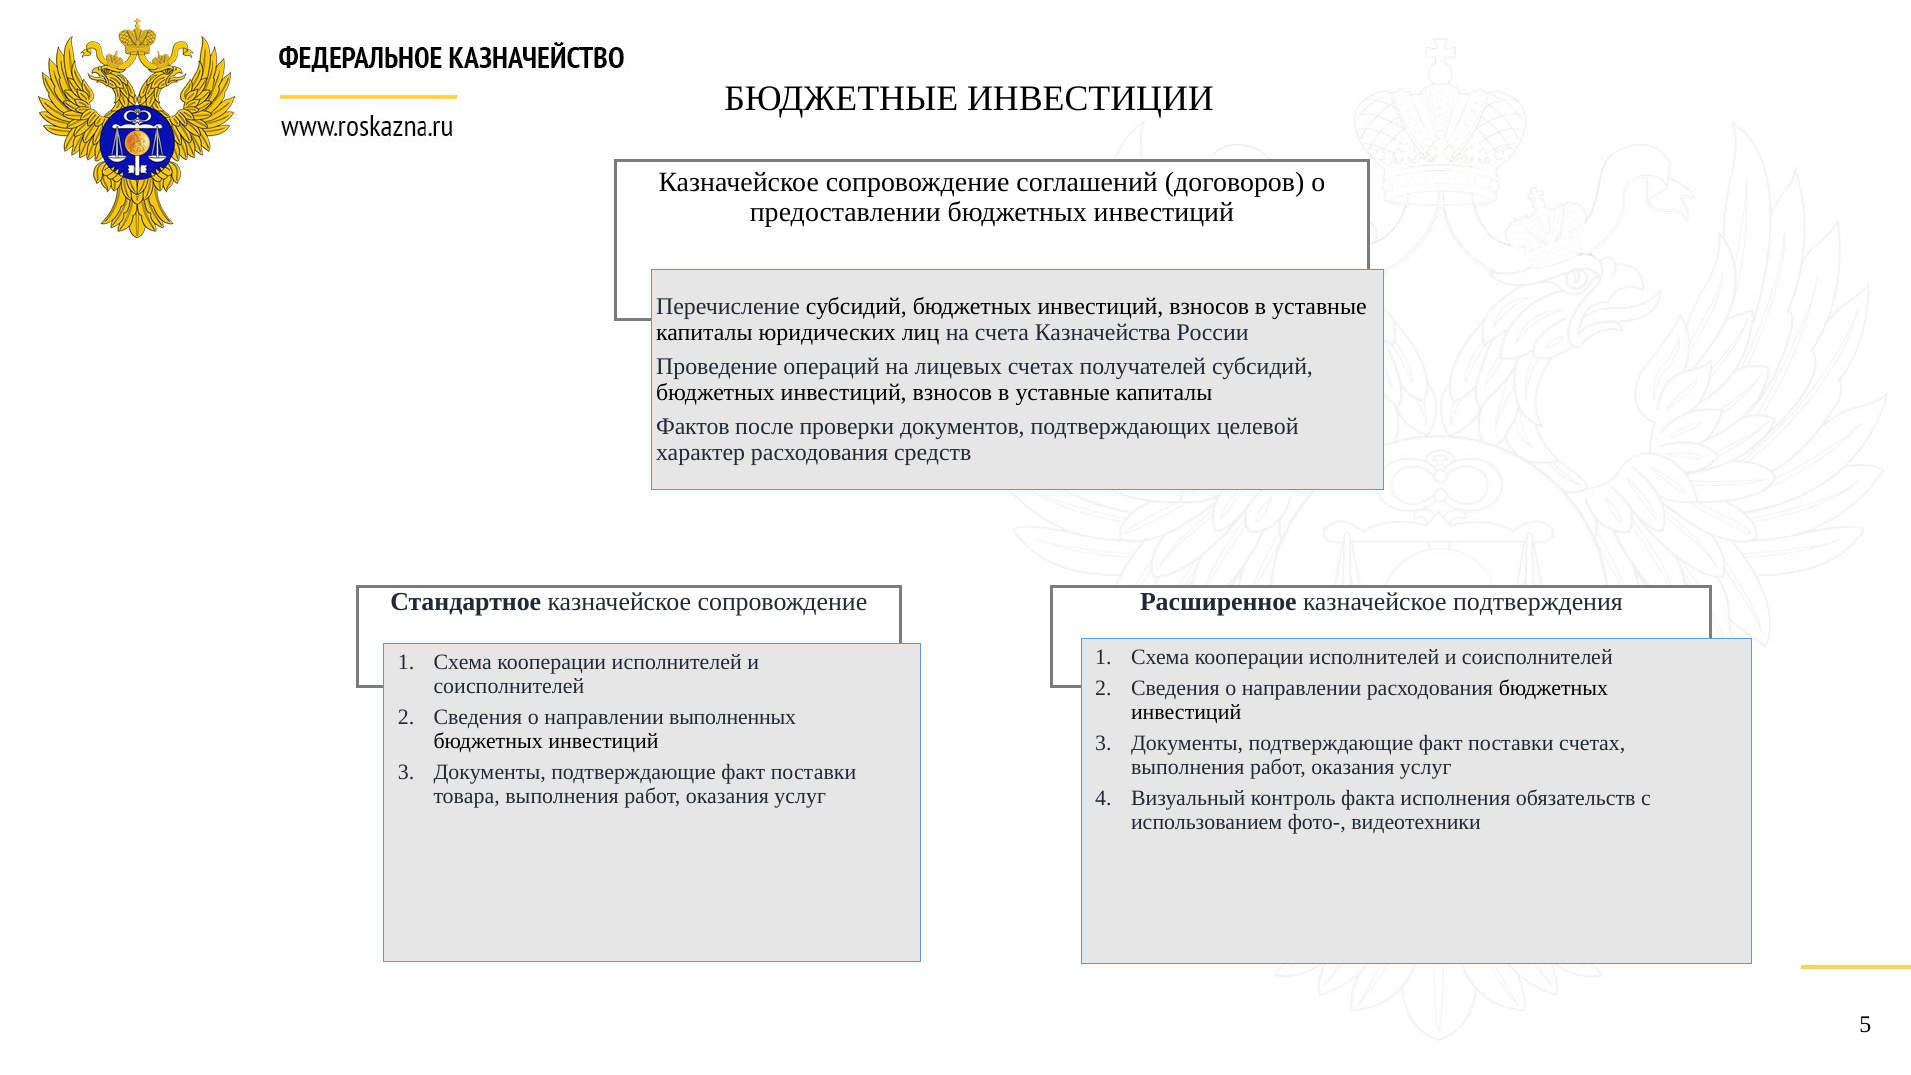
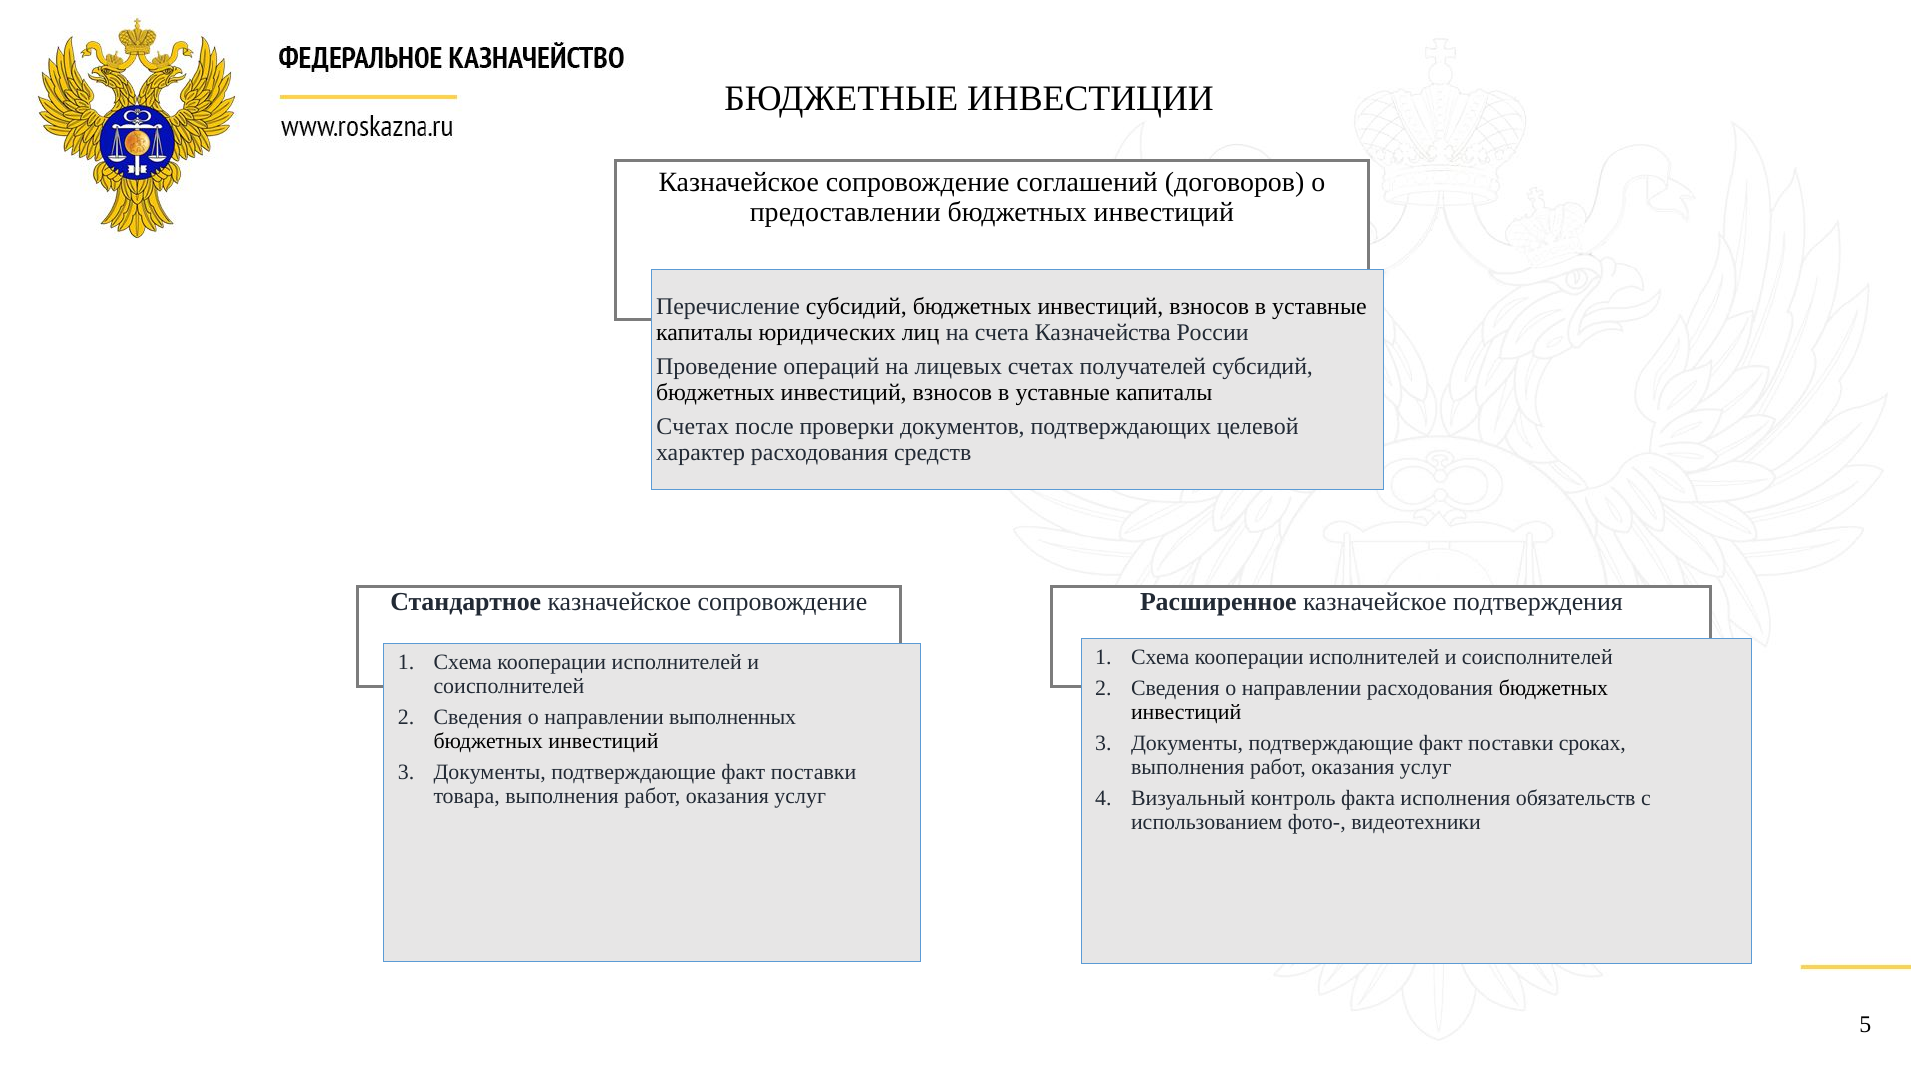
Фактов: Фактов -> Счетах (693, 427)
поставки счетах: счетах -> сроках (1592, 743)
